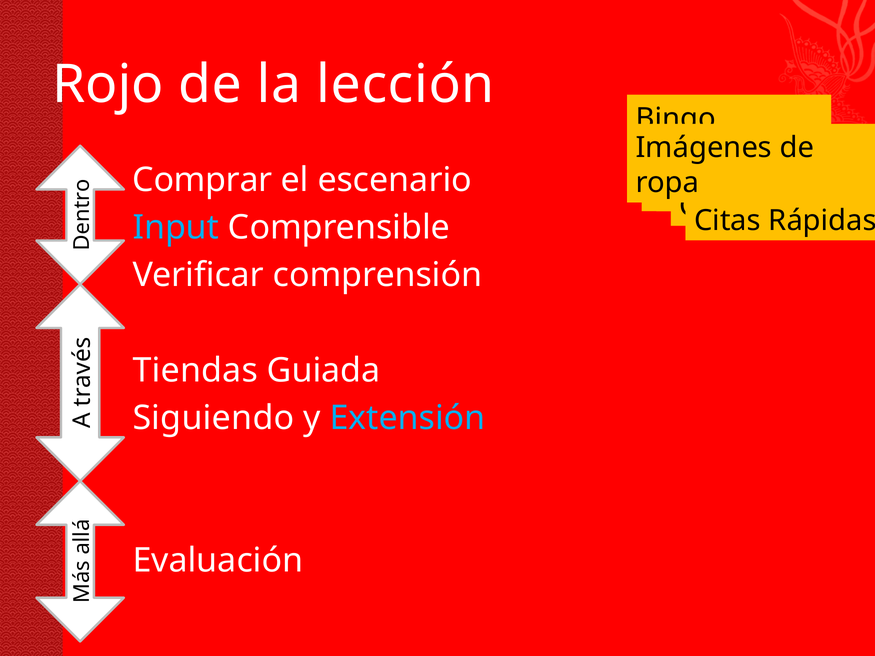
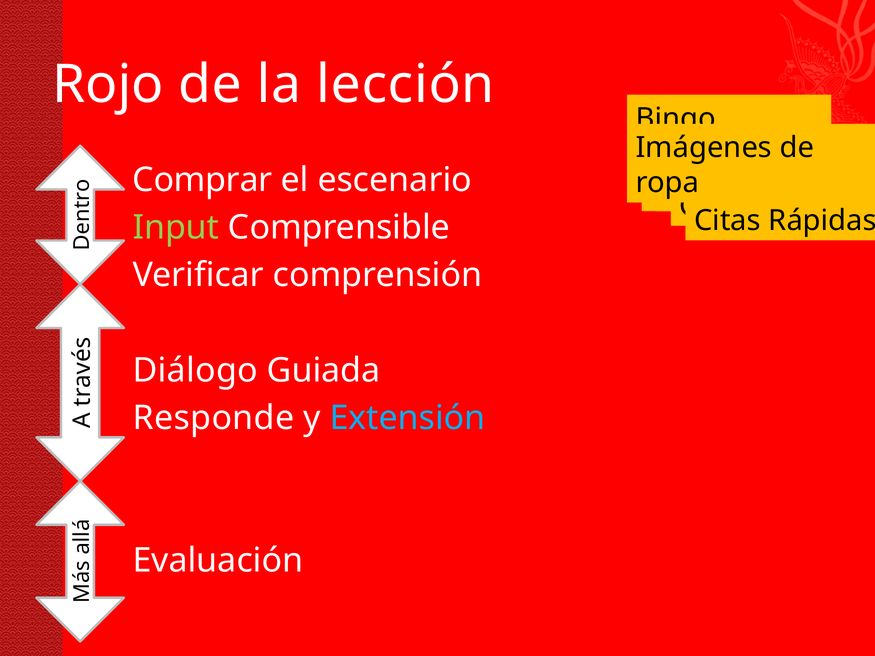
Input colour: light blue -> light green (176, 228)
Tiendas: Tiendas -> Diálogo (195, 370)
Siguiendo: Siguiendo -> Responde (213, 418)
